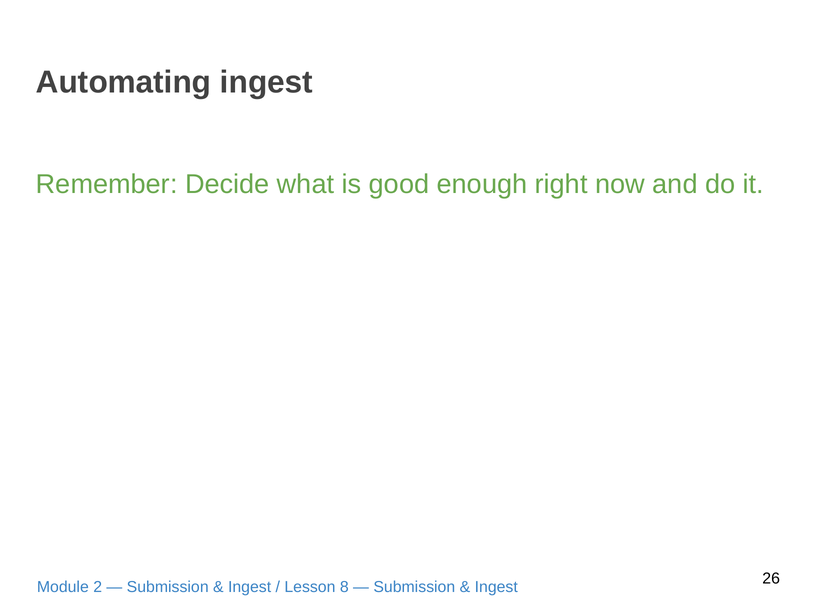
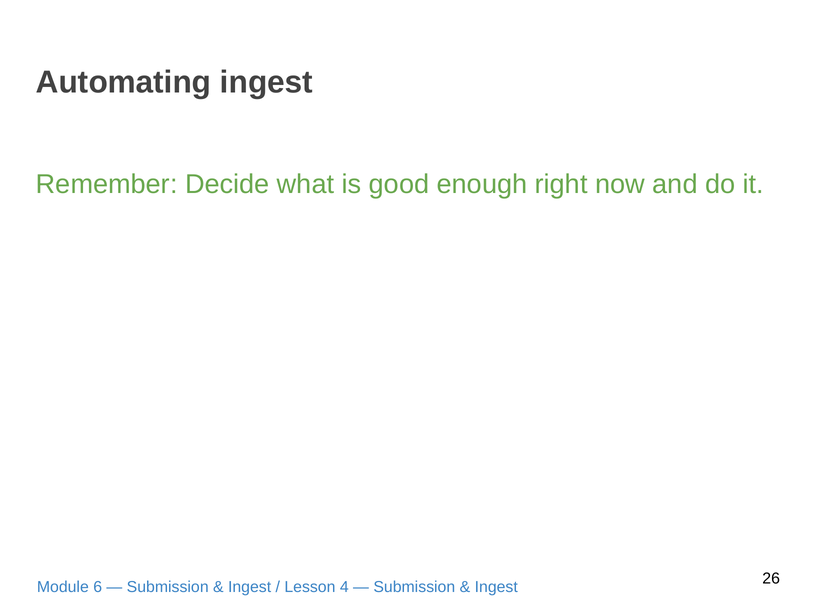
2: 2 -> 6 (98, 587)
8: 8 -> 4 (344, 587)
